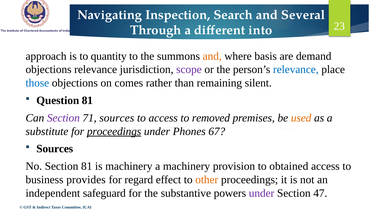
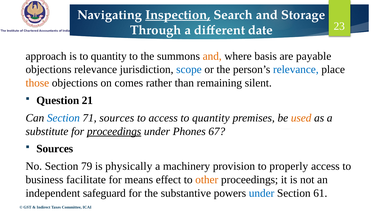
Inspection underline: none -> present (178, 15)
Several: Several -> Storage (303, 15)
into: into -> date (260, 30)
demand: demand -> payable (314, 56)
scope colour: purple -> blue (189, 70)
those colour: blue -> orange (37, 83)
Question 81: 81 -> 21 (87, 100)
Section colour: purple -> blue (63, 118)
access to removed: removed -> quantity (211, 118)
Section 81: 81 -> 79 (87, 166)
is machinery: machinery -> physically (129, 166)
obtained: obtained -> properly (289, 166)
provides: provides -> facilitate (86, 180)
regard: regard -> means (139, 180)
under colour: purple -> blue (262, 193)
47: 47 -> 61 (320, 193)
